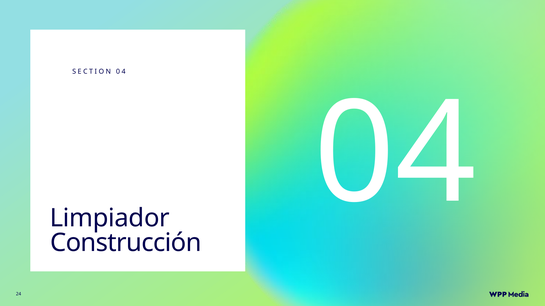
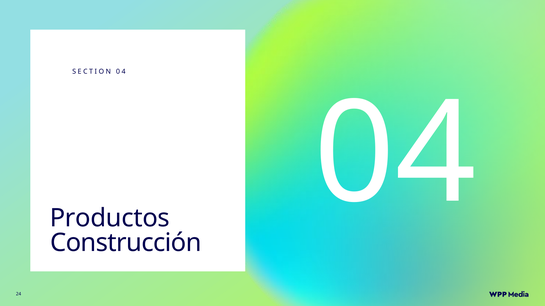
Limpiador: Limpiador -> Productos (110, 218)
